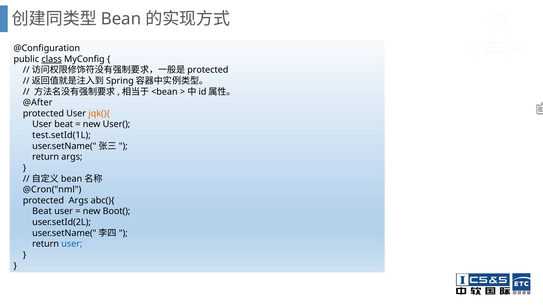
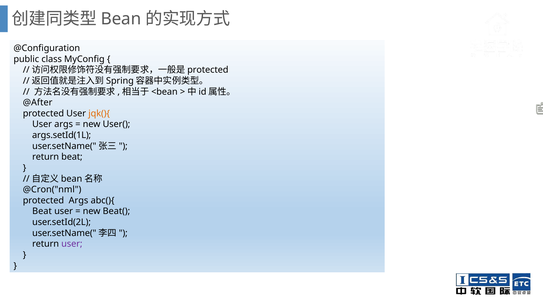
class underline: present -> none (52, 59)
User beat: beat -> args (64, 124)
test.setId(1L: test.setId(1L -> args.setId(1L (62, 135)
return args: args -> beat (72, 157)
Boot(: Boot( -> Beat( (116, 211)
user colour: blue -> purple (72, 243)
